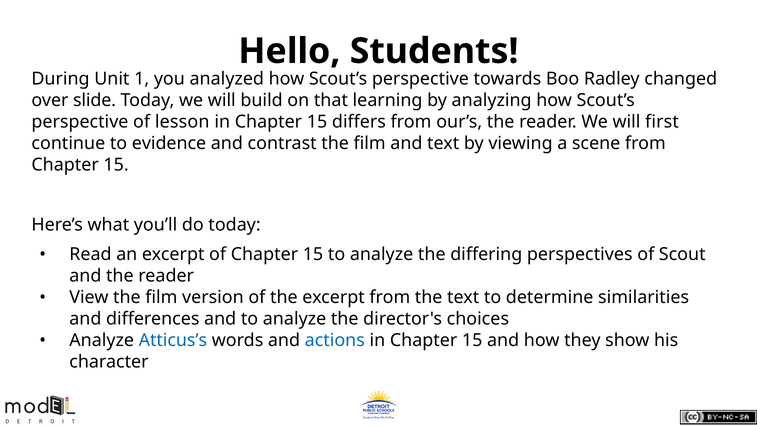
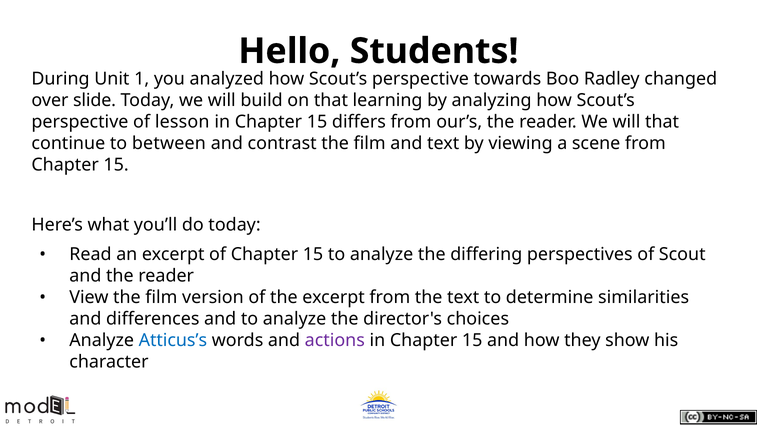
will first: first -> that (662, 122)
evidence: evidence -> between (169, 143)
actions colour: blue -> purple (335, 340)
